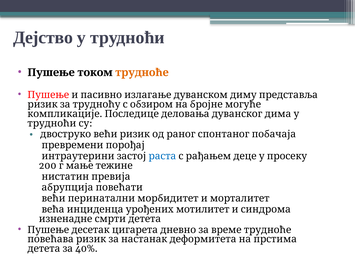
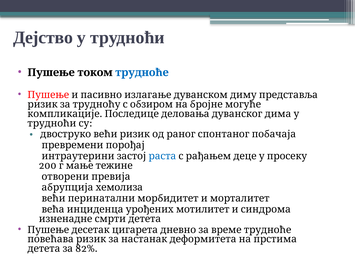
трудноће colour: orange -> blue (142, 73)
нистатин: нистатин -> отворени (65, 177)
повећати: повећати -> хемолиза (119, 188)
40%: 40% -> 82% (86, 249)
